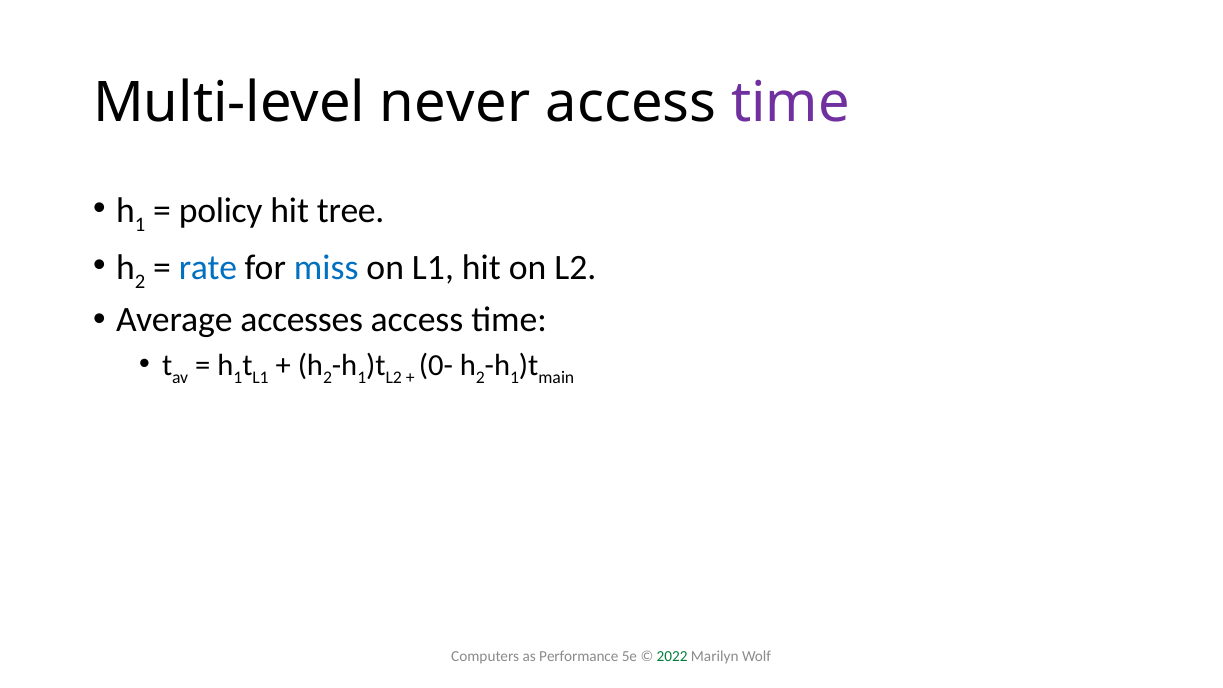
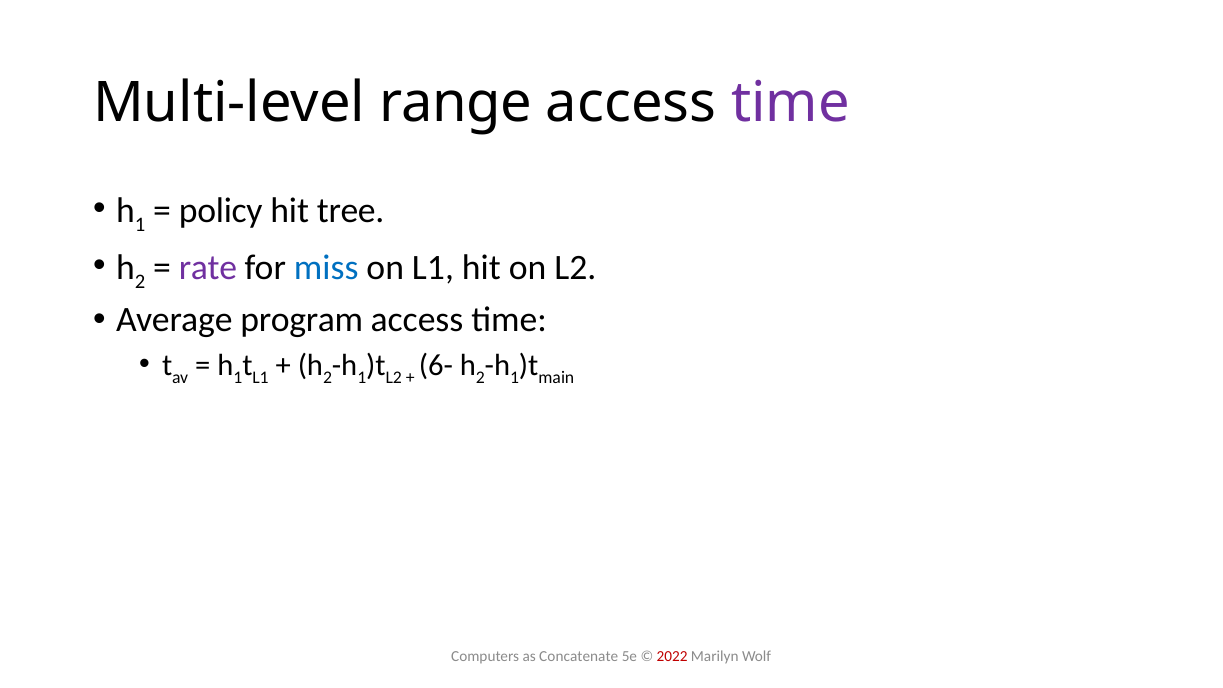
never: never -> range (456, 103)
rate colour: blue -> purple (208, 268)
accesses: accesses -> program (302, 320)
0-: 0- -> 6- (436, 366)
Performance: Performance -> Concatenate (579, 657)
2022 colour: green -> red (672, 657)
